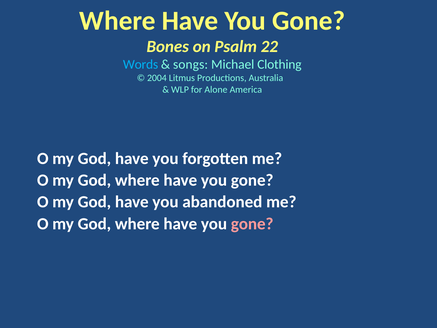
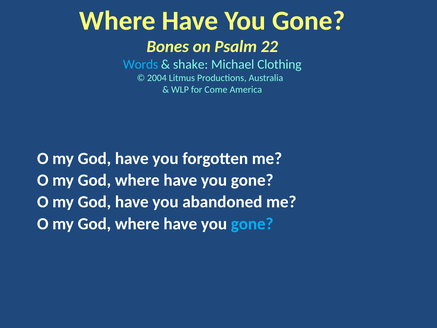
songs: songs -> shake (191, 64)
Alone: Alone -> Come (216, 90)
gone colour: pink -> light blue (252, 224)
